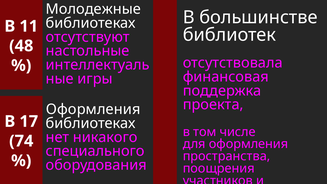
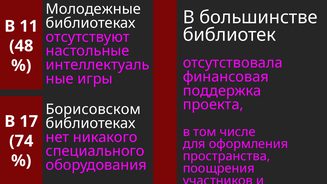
Оформления: Оформления -> Борисовском (93, 109)
